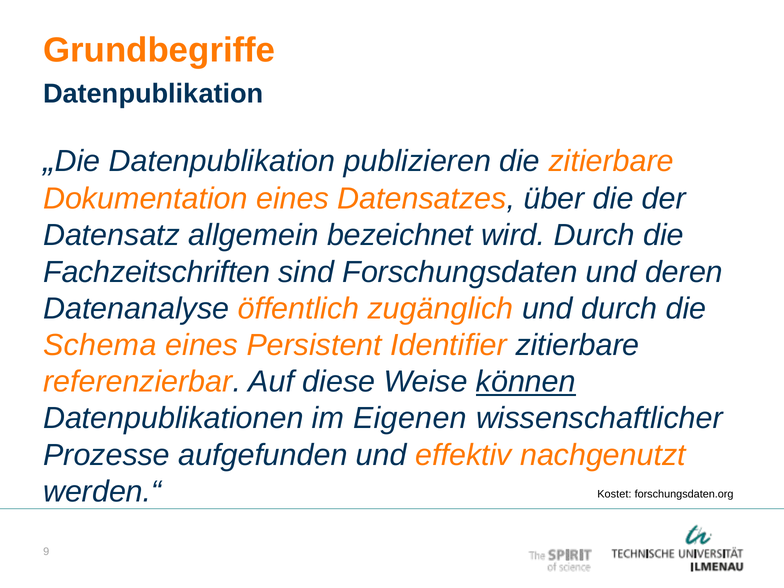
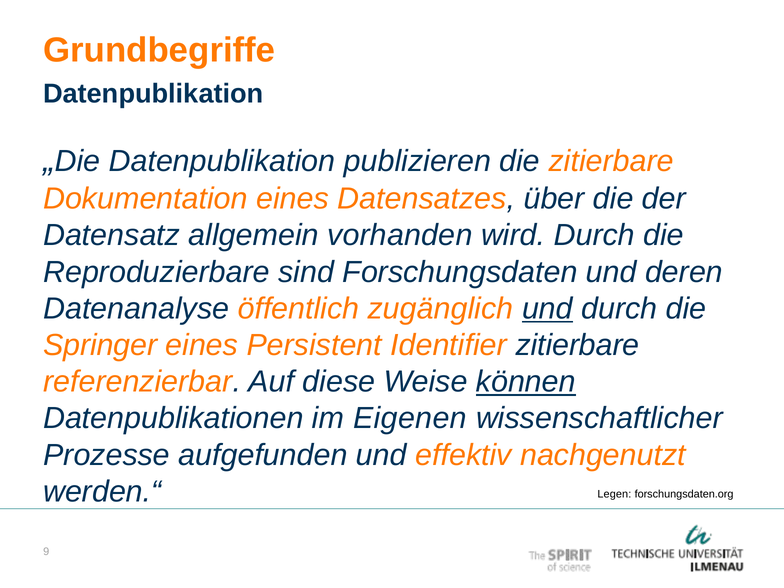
bezeichnet: bezeichnet -> vorhanden (400, 235)
Fachzeitschriften: Fachzeitschriften -> Reproduzierbare (156, 272)
und underline: none -> present (547, 309)
Schema: Schema -> Springer (100, 345)
Kostet: Kostet -> Legen (614, 494)
